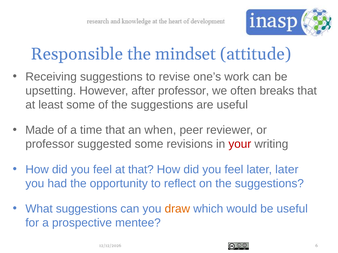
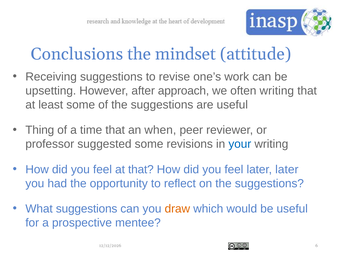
Responsible: Responsible -> Conclusions (77, 54)
after professor: professor -> approach (184, 91)
often breaks: breaks -> writing (277, 91)
Made: Made -> Thing (40, 130)
your colour: red -> blue (240, 144)
